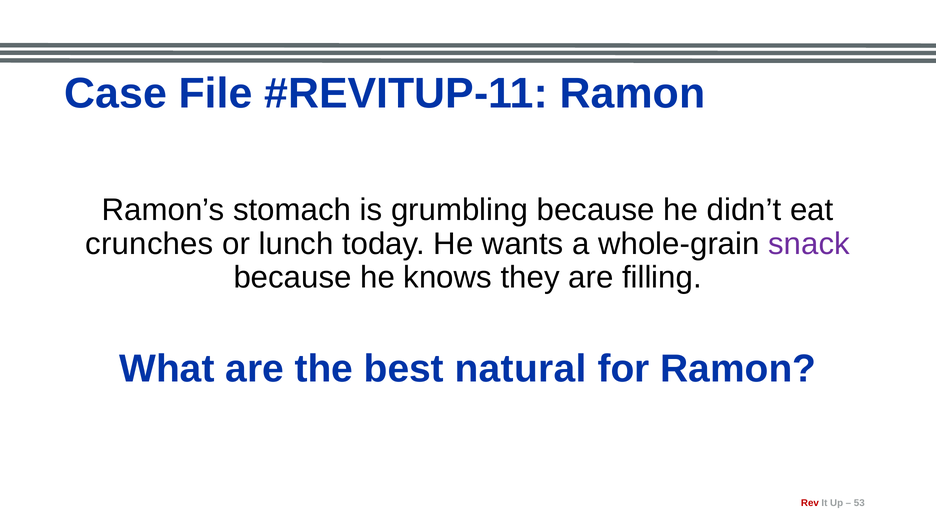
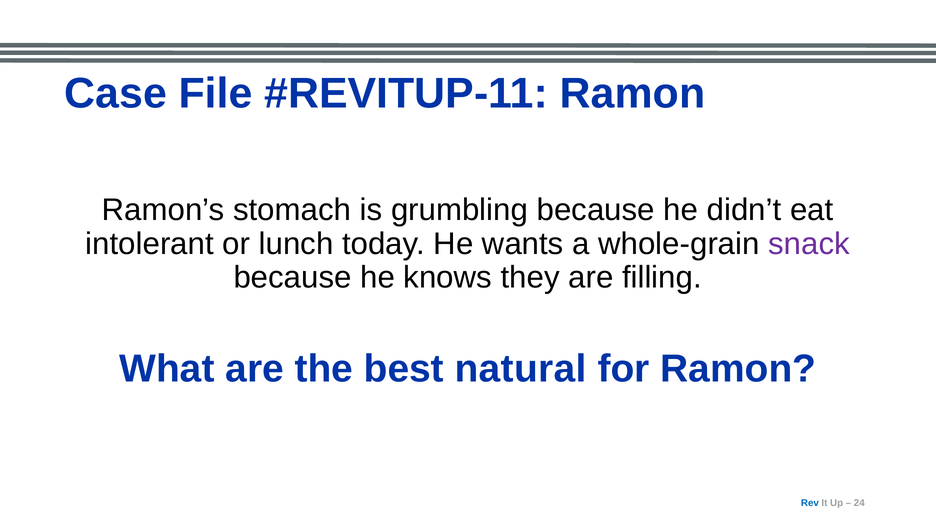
crunches: crunches -> intolerant (150, 244)
Rev colour: red -> blue (810, 503)
53: 53 -> 24 (859, 503)
